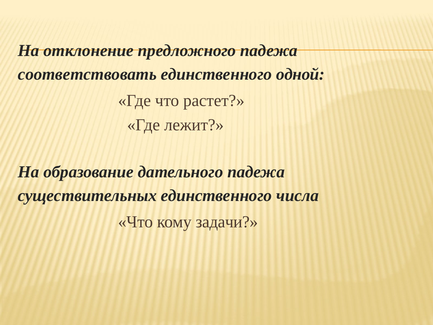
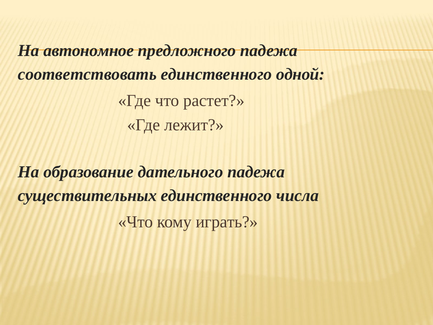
отклонение: отклонение -> автономное (89, 51)
задачи: задачи -> играть (227, 222)
